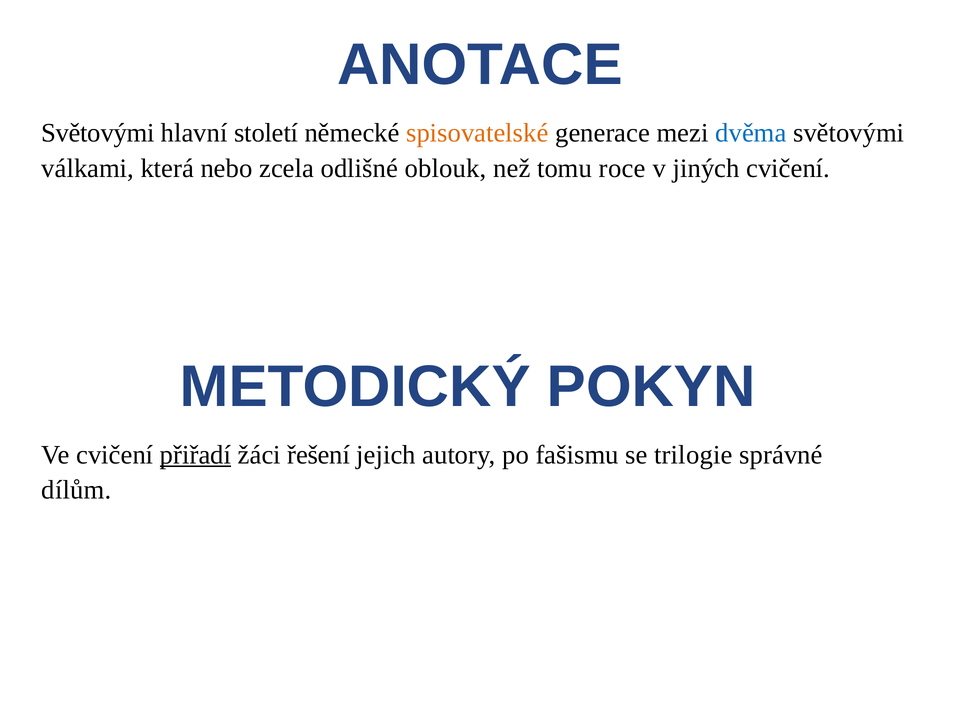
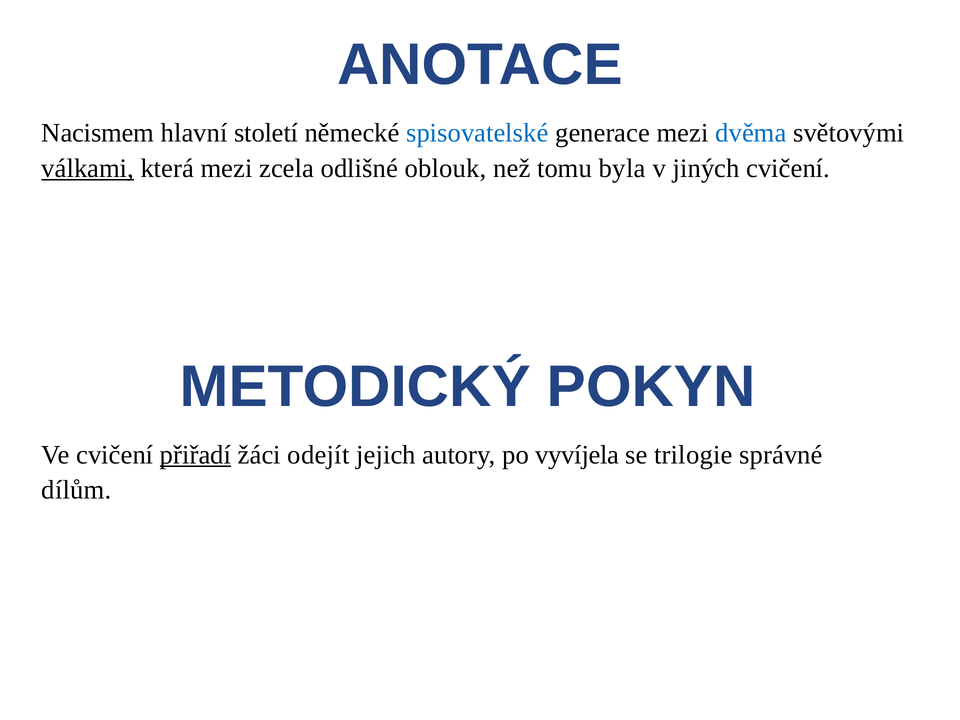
Světovými: Světovými -> Nacismem (98, 133)
spisovatelské colour: orange -> blue (477, 133)
válkami underline: none -> present (88, 168)
která nebo: nebo -> mezi (227, 168)
roce: roce -> byla (622, 168)
řešení: řešení -> odejít (318, 455)
fašismu: fašismu -> vyvíjela (577, 455)
